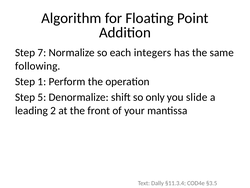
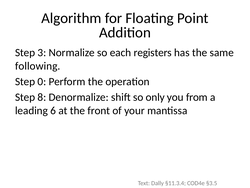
7: 7 -> 3 (42, 52)
integers: integers -> registers (153, 52)
1: 1 -> 0 (42, 81)
5: 5 -> 8 (42, 97)
slide: slide -> from (197, 97)
2: 2 -> 6 (53, 110)
